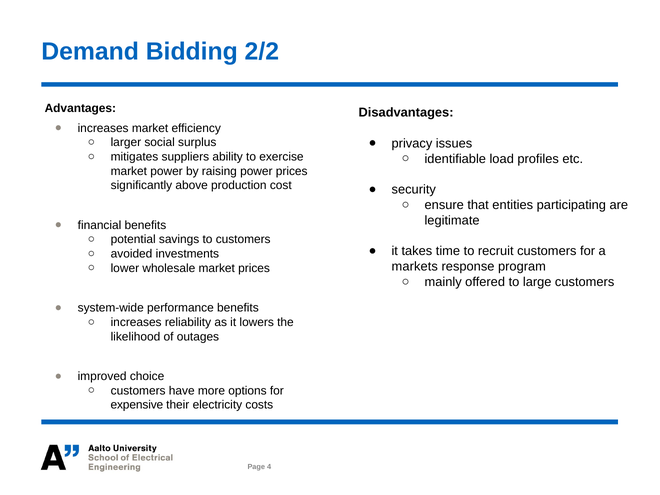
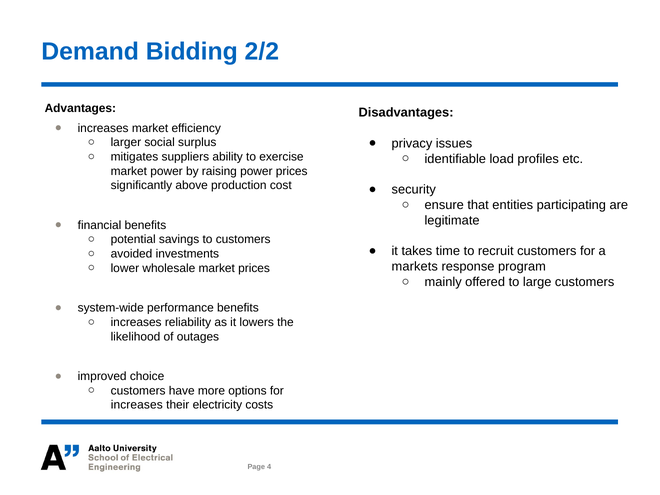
expensive: expensive -> increases (137, 405)
